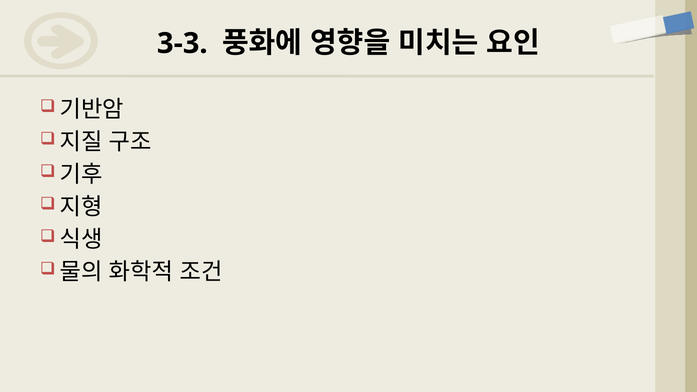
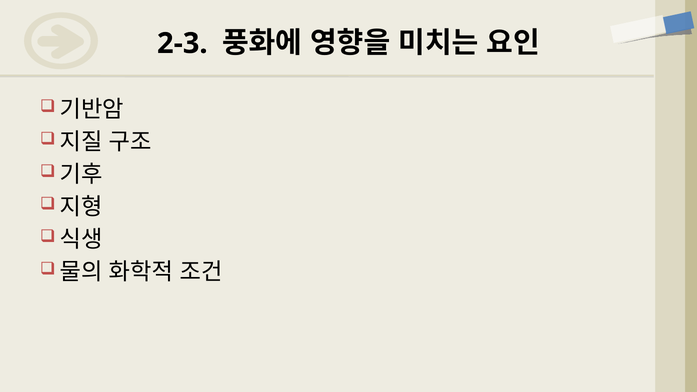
3-3: 3-3 -> 2-3 (182, 43)
